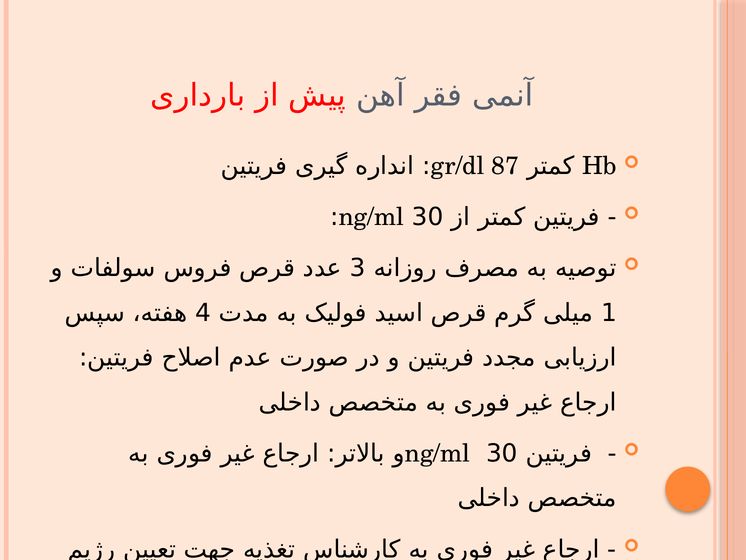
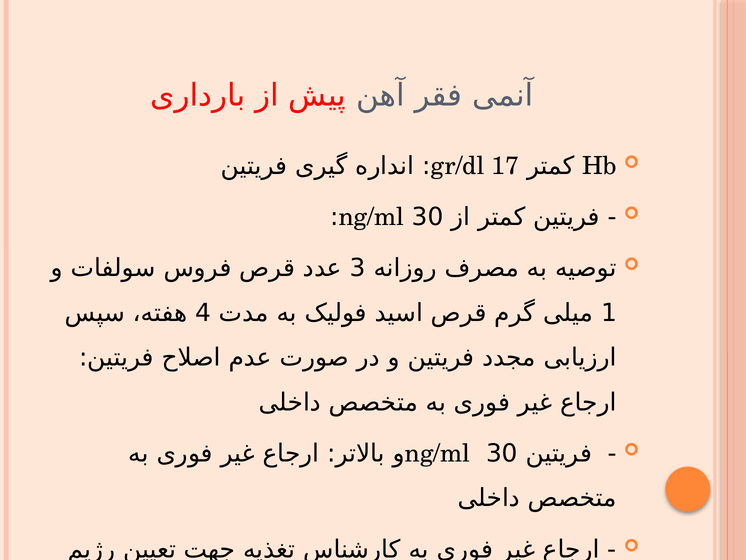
87: 87 -> 17 (505, 166)
